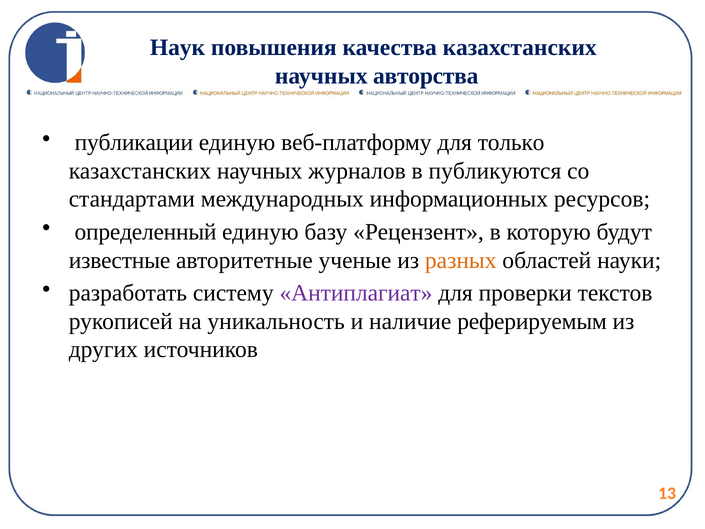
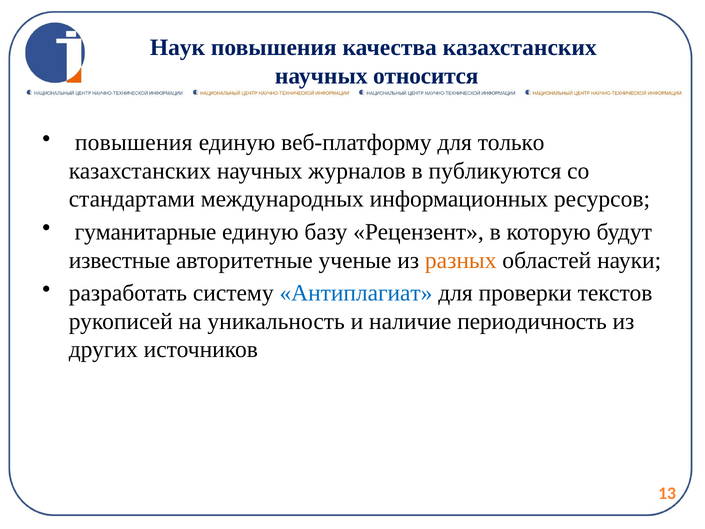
авторства: авторства -> относится (426, 76)
публикации: публикации -> повышения (134, 143)
определенный: определенный -> гуманитарные (145, 232)
Антиплагиат colour: purple -> blue (356, 293)
реферируемым: реферируемым -> периодичность (532, 321)
